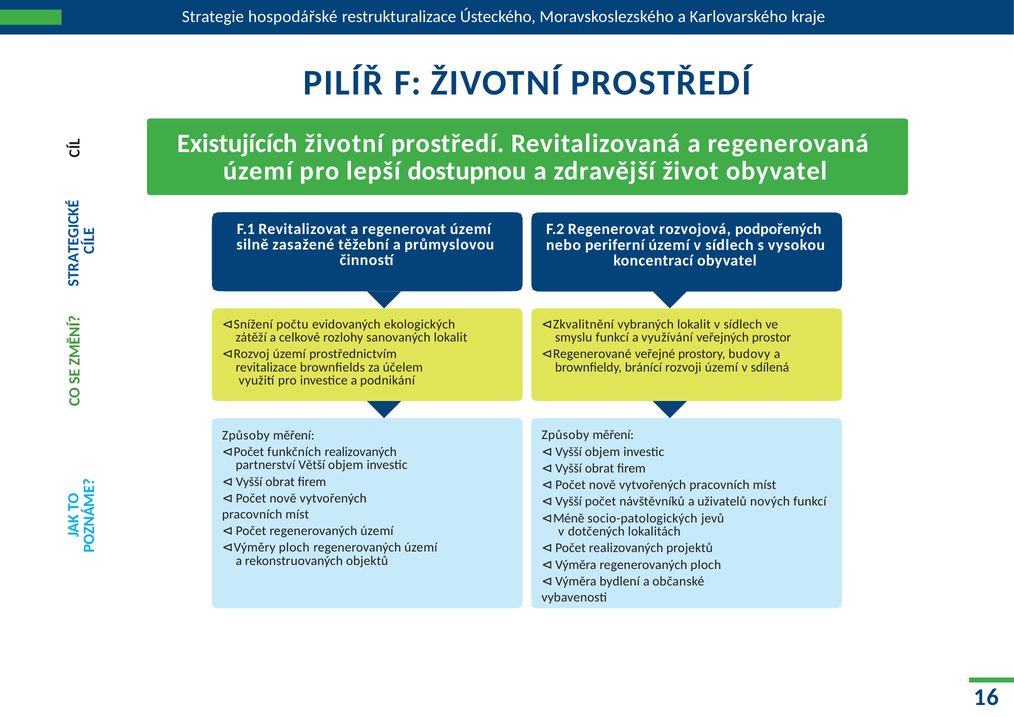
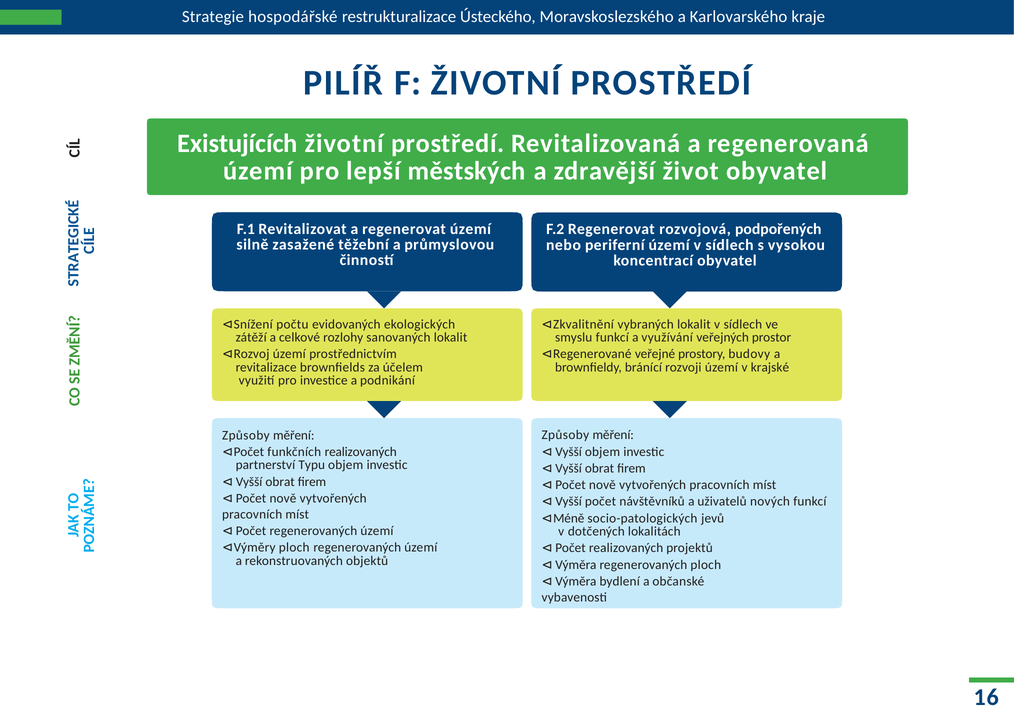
dostupnou: dostupnou -> městských (467, 171)
sdílená: sdílená -> krajské (770, 367)
Větší: Větší -> Typu (312, 465)
